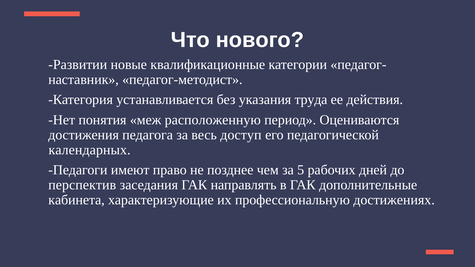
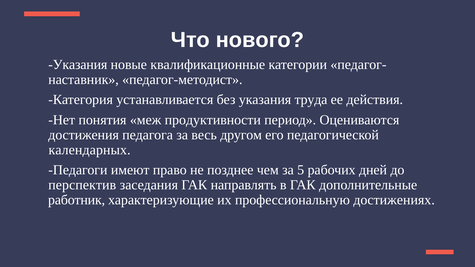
Развитии: Развитии -> Указания (78, 65)
расположенную: расположенную -> продуктивности (213, 120)
доступ: доступ -> другом (241, 135)
кабинета: кабинета -> работник (77, 200)
